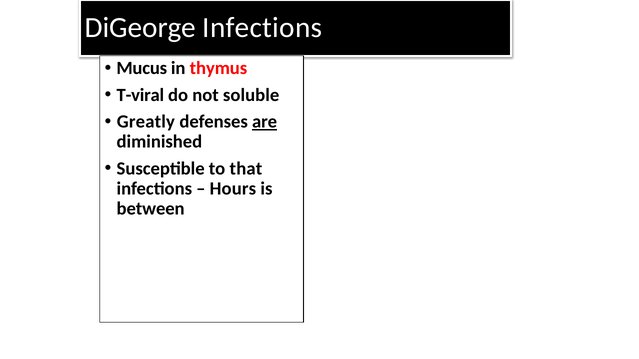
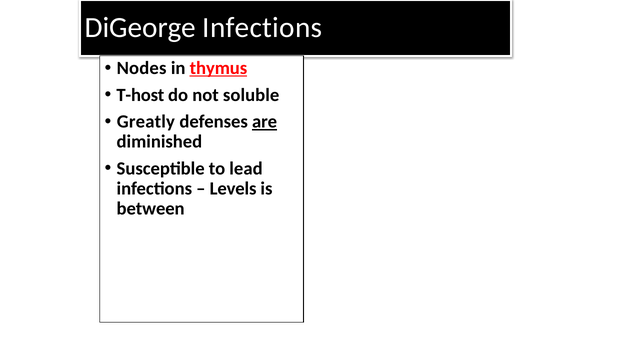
Mucus: Mucus -> Nodes (142, 68)
thymus underline: none -> present (218, 68)
T-viral: T-viral -> T-host (140, 95)
that: that -> lead (246, 169)
Hours: Hours -> Levels (233, 189)
